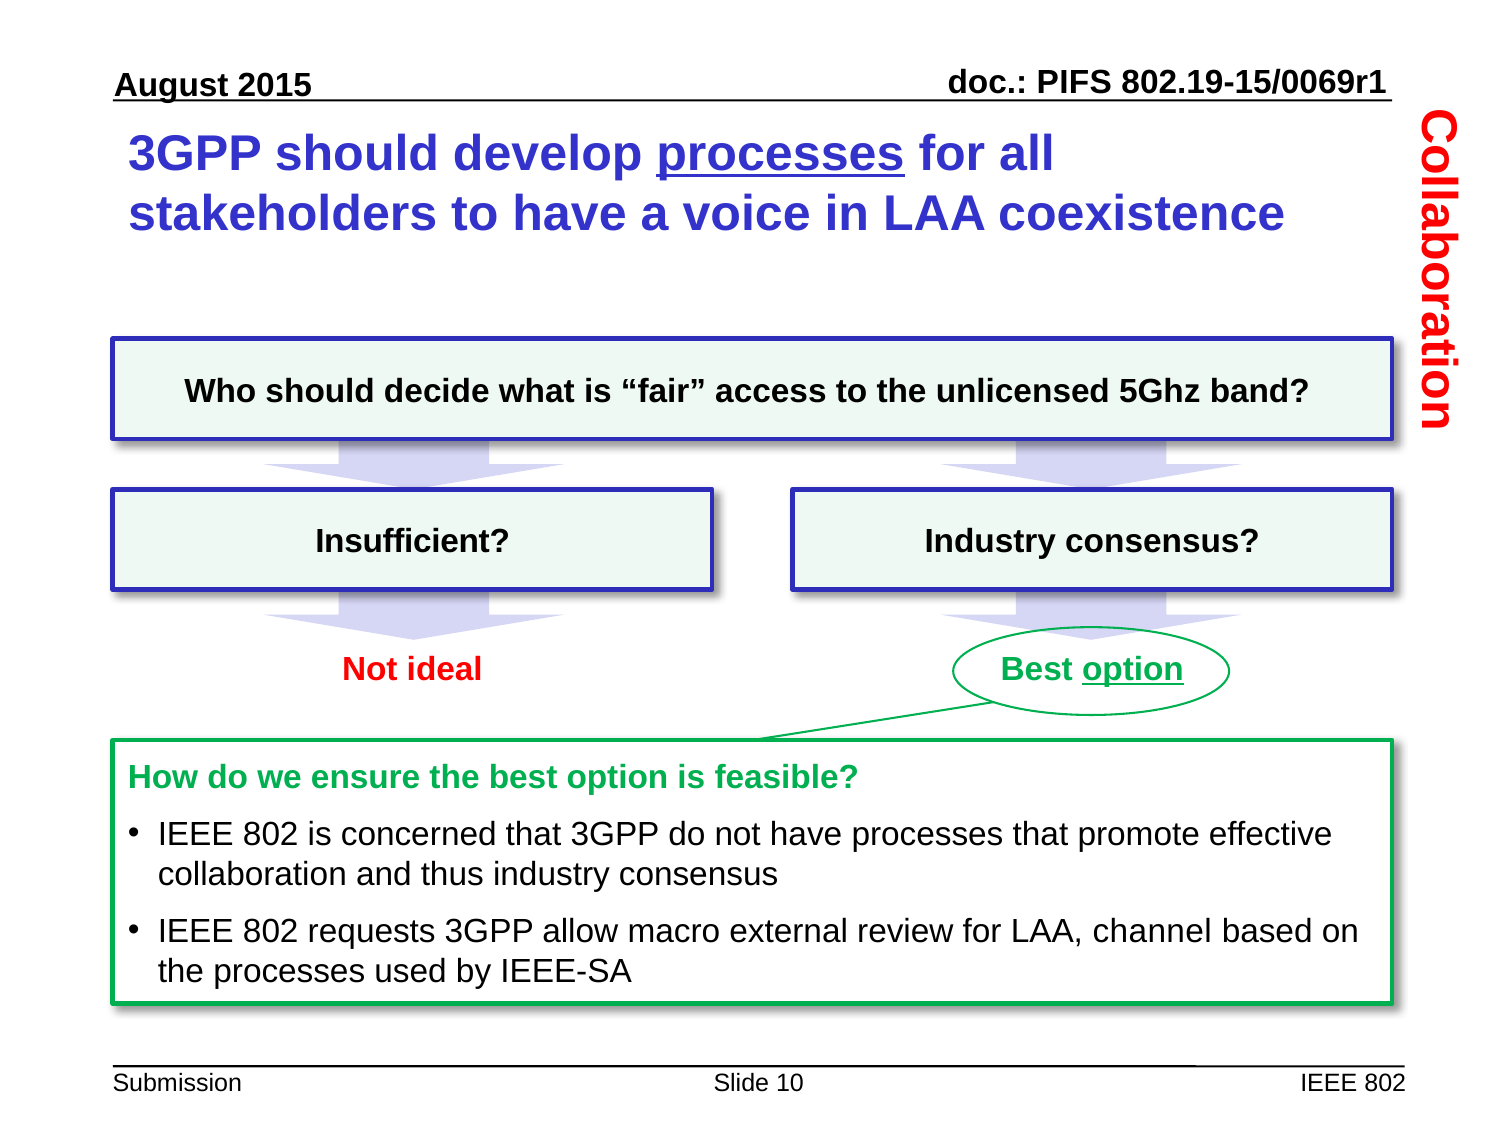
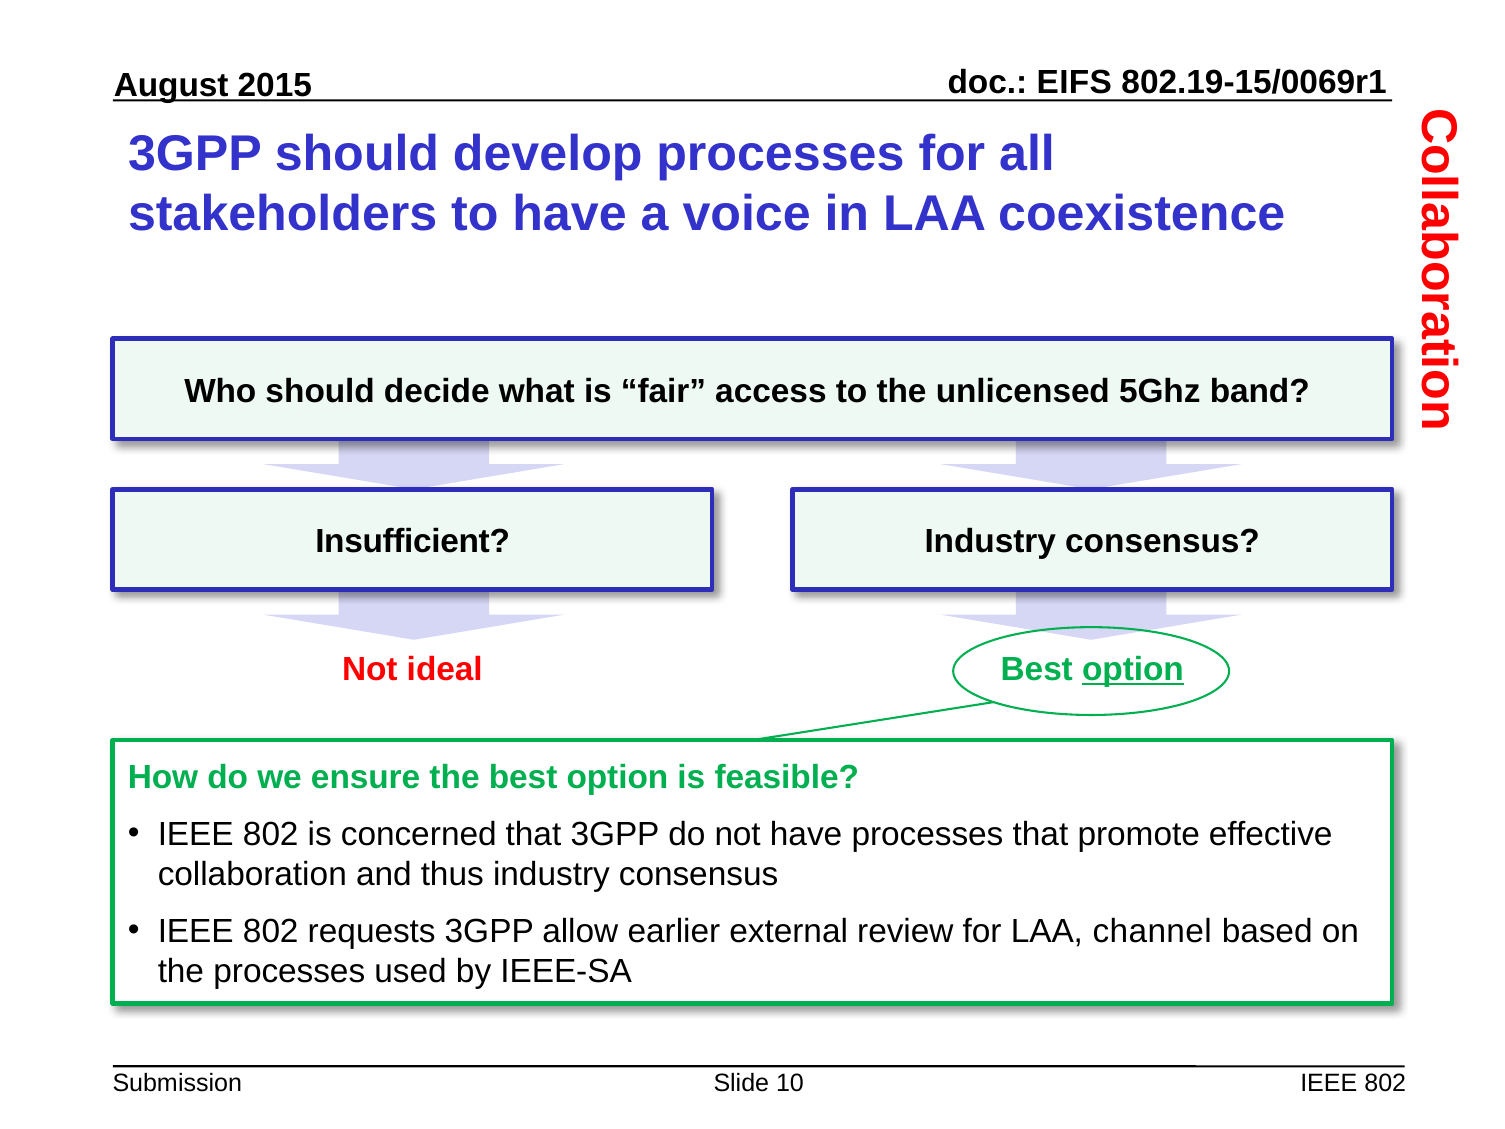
PIFS: PIFS -> EIFS (1074, 83)
processes underline: present -> none (780, 154)
macro: macro -> earlier (674, 931)
